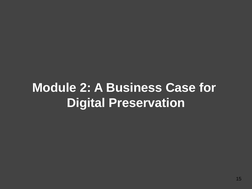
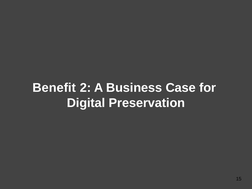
Module: Module -> Benefit (54, 88)
